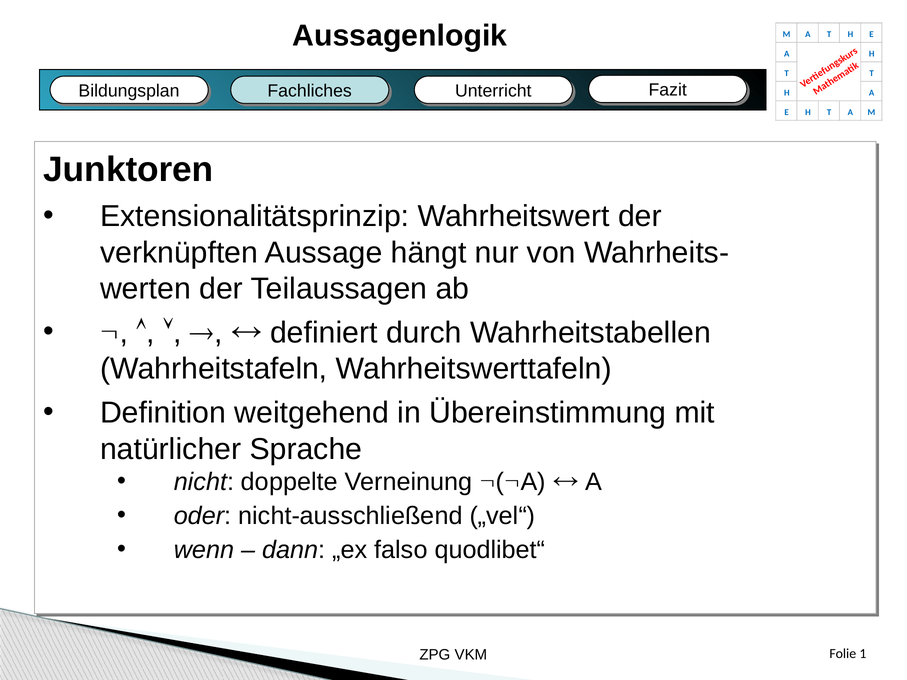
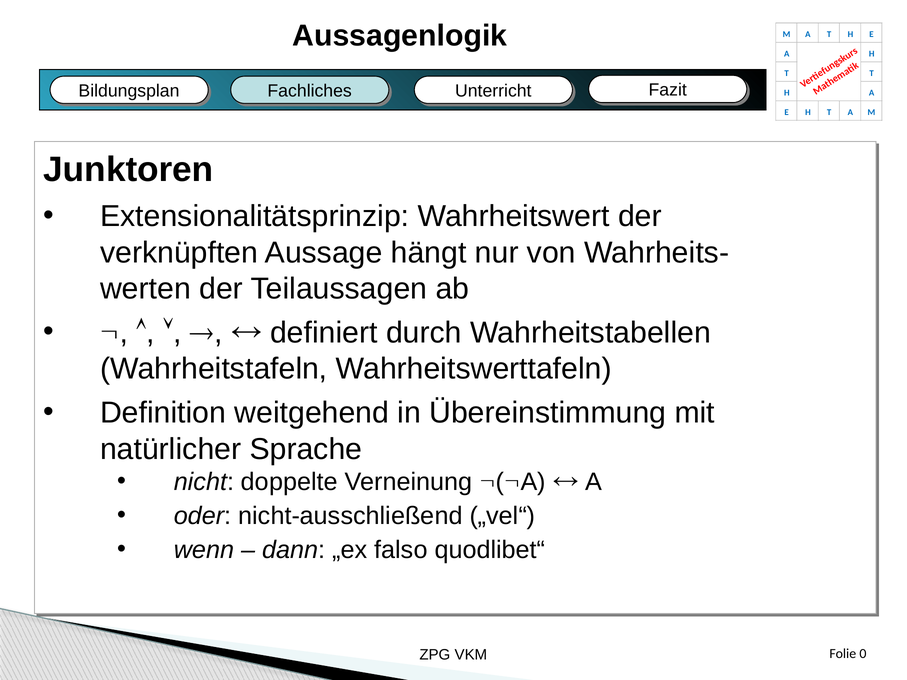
1: 1 -> 0 (863, 654)
